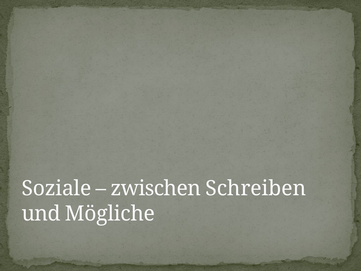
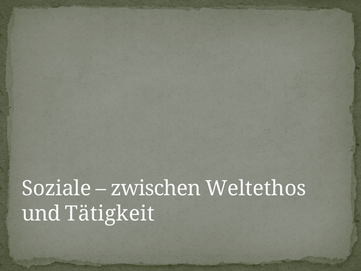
Schreiben: Schreiben -> Weltethos (256, 188)
Mögliche: Mögliche -> Tätigkeit (110, 213)
